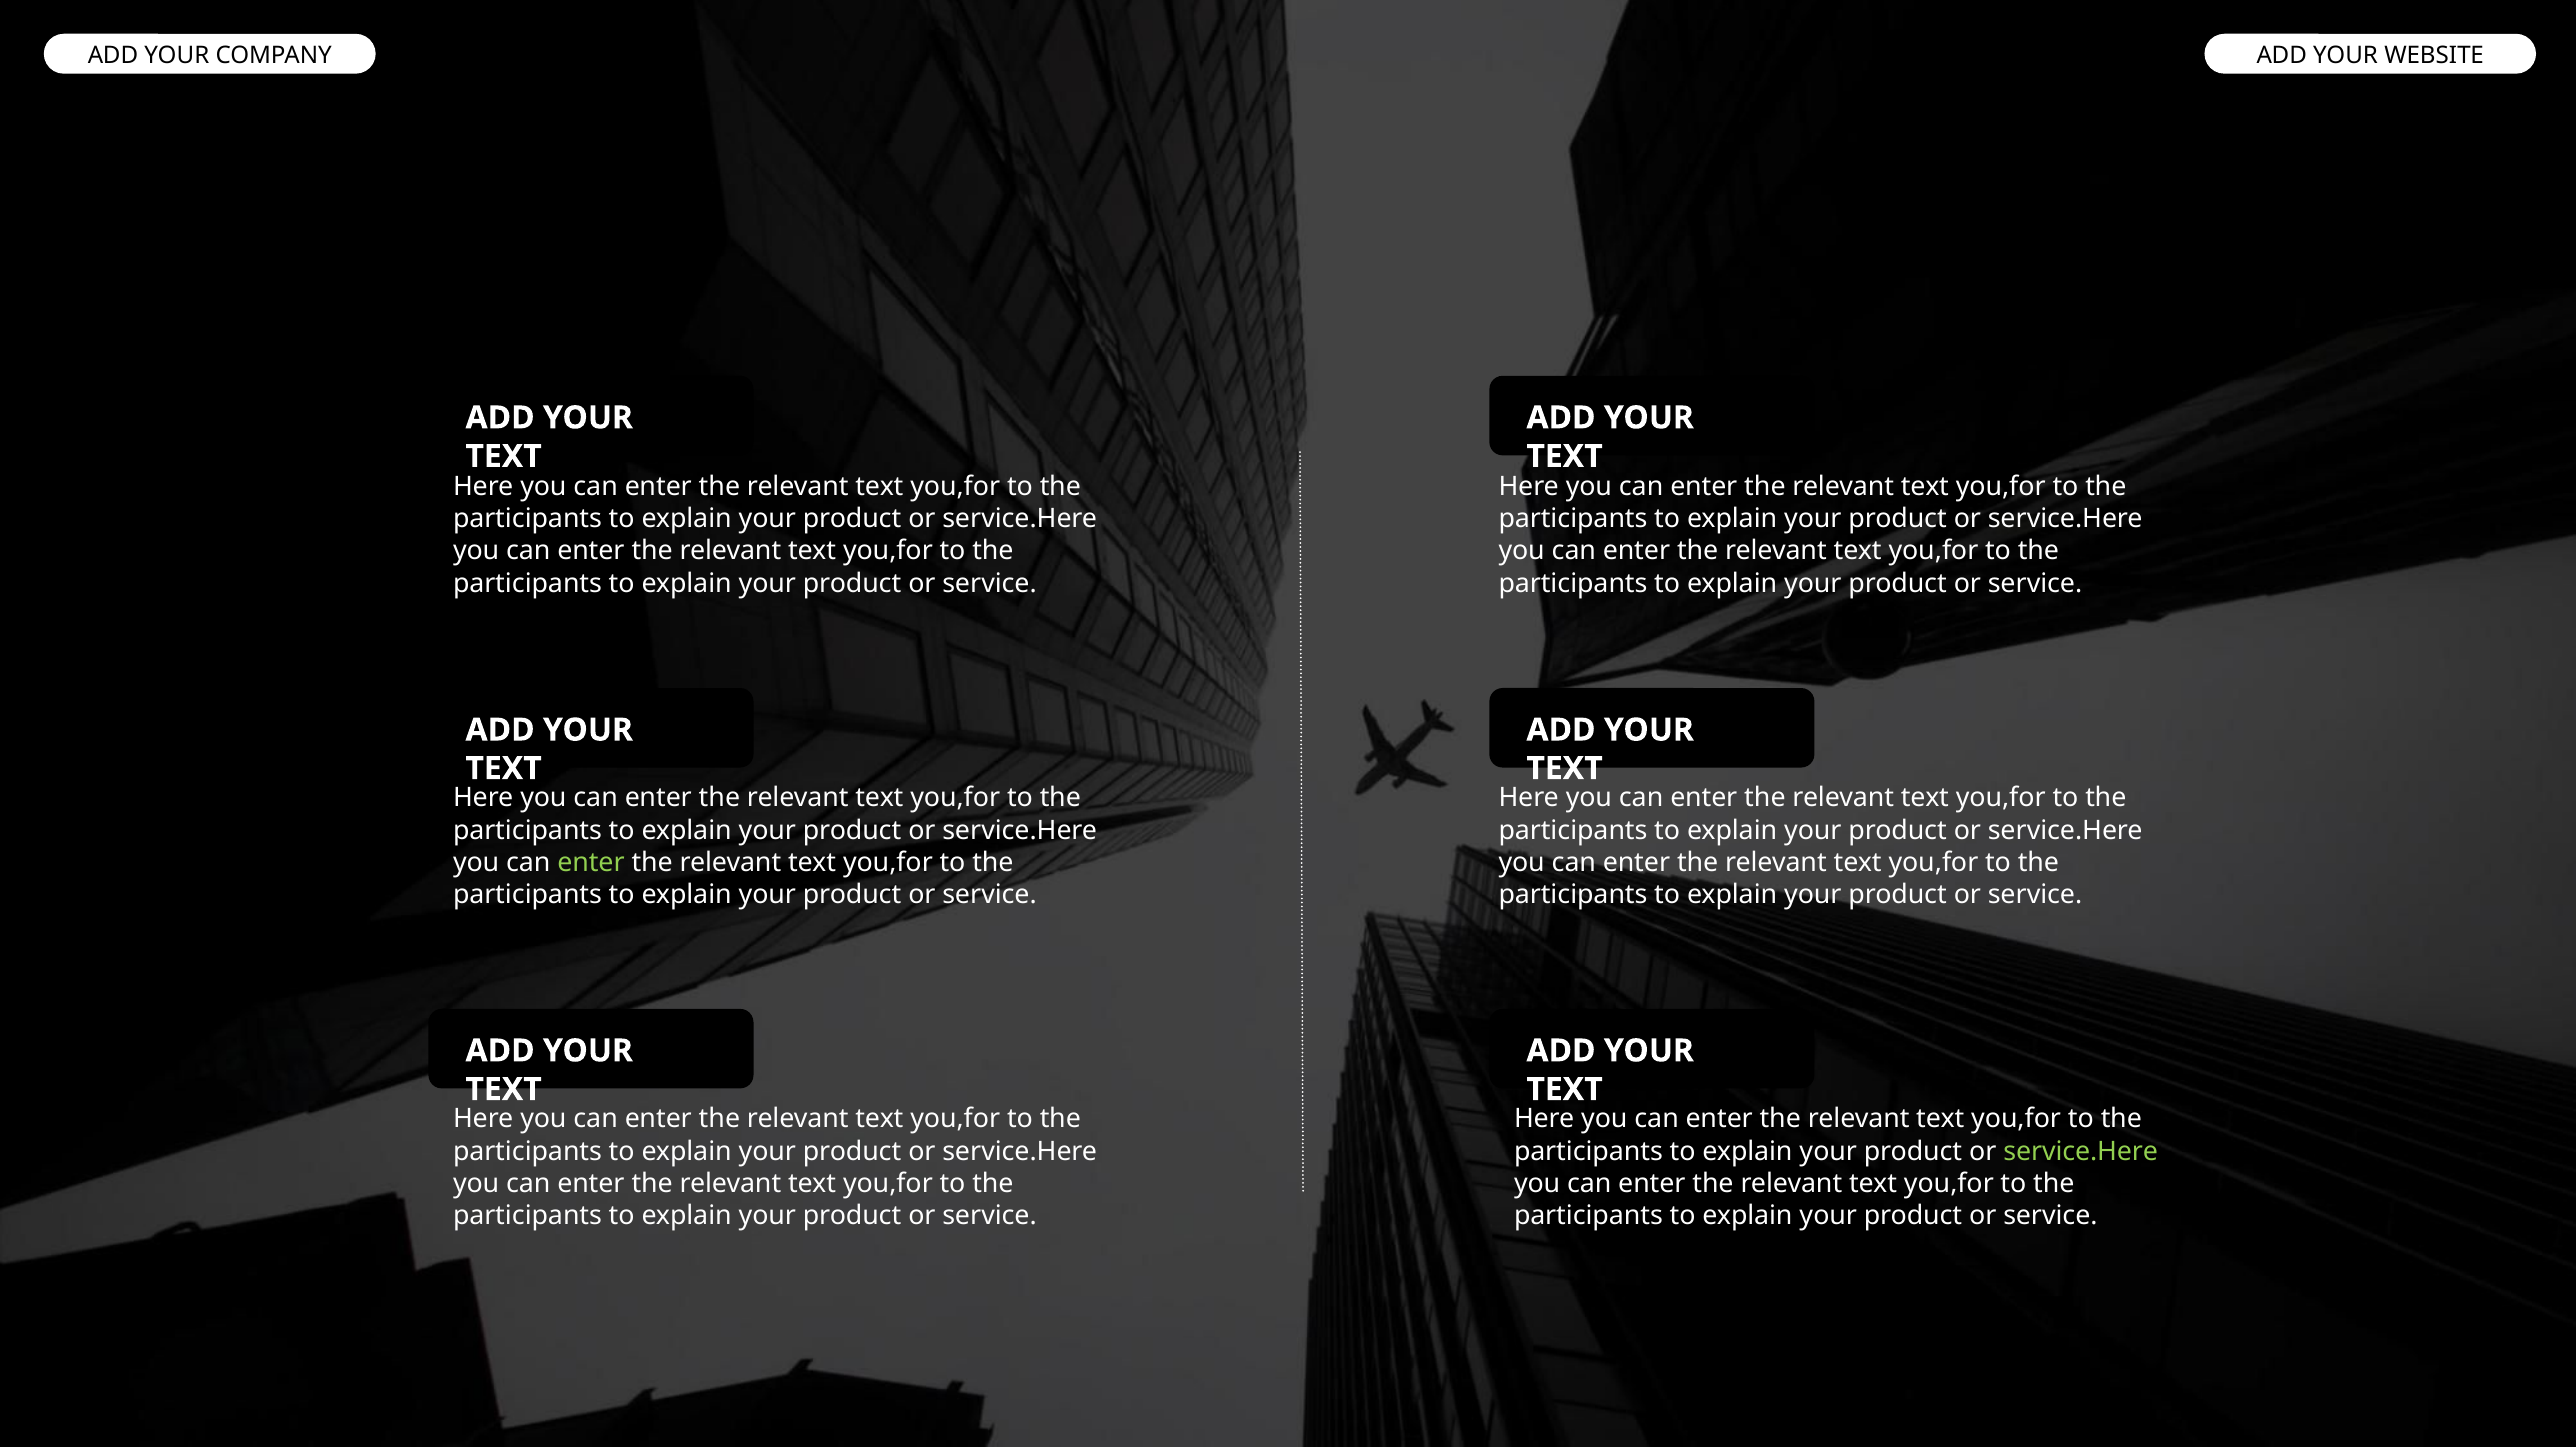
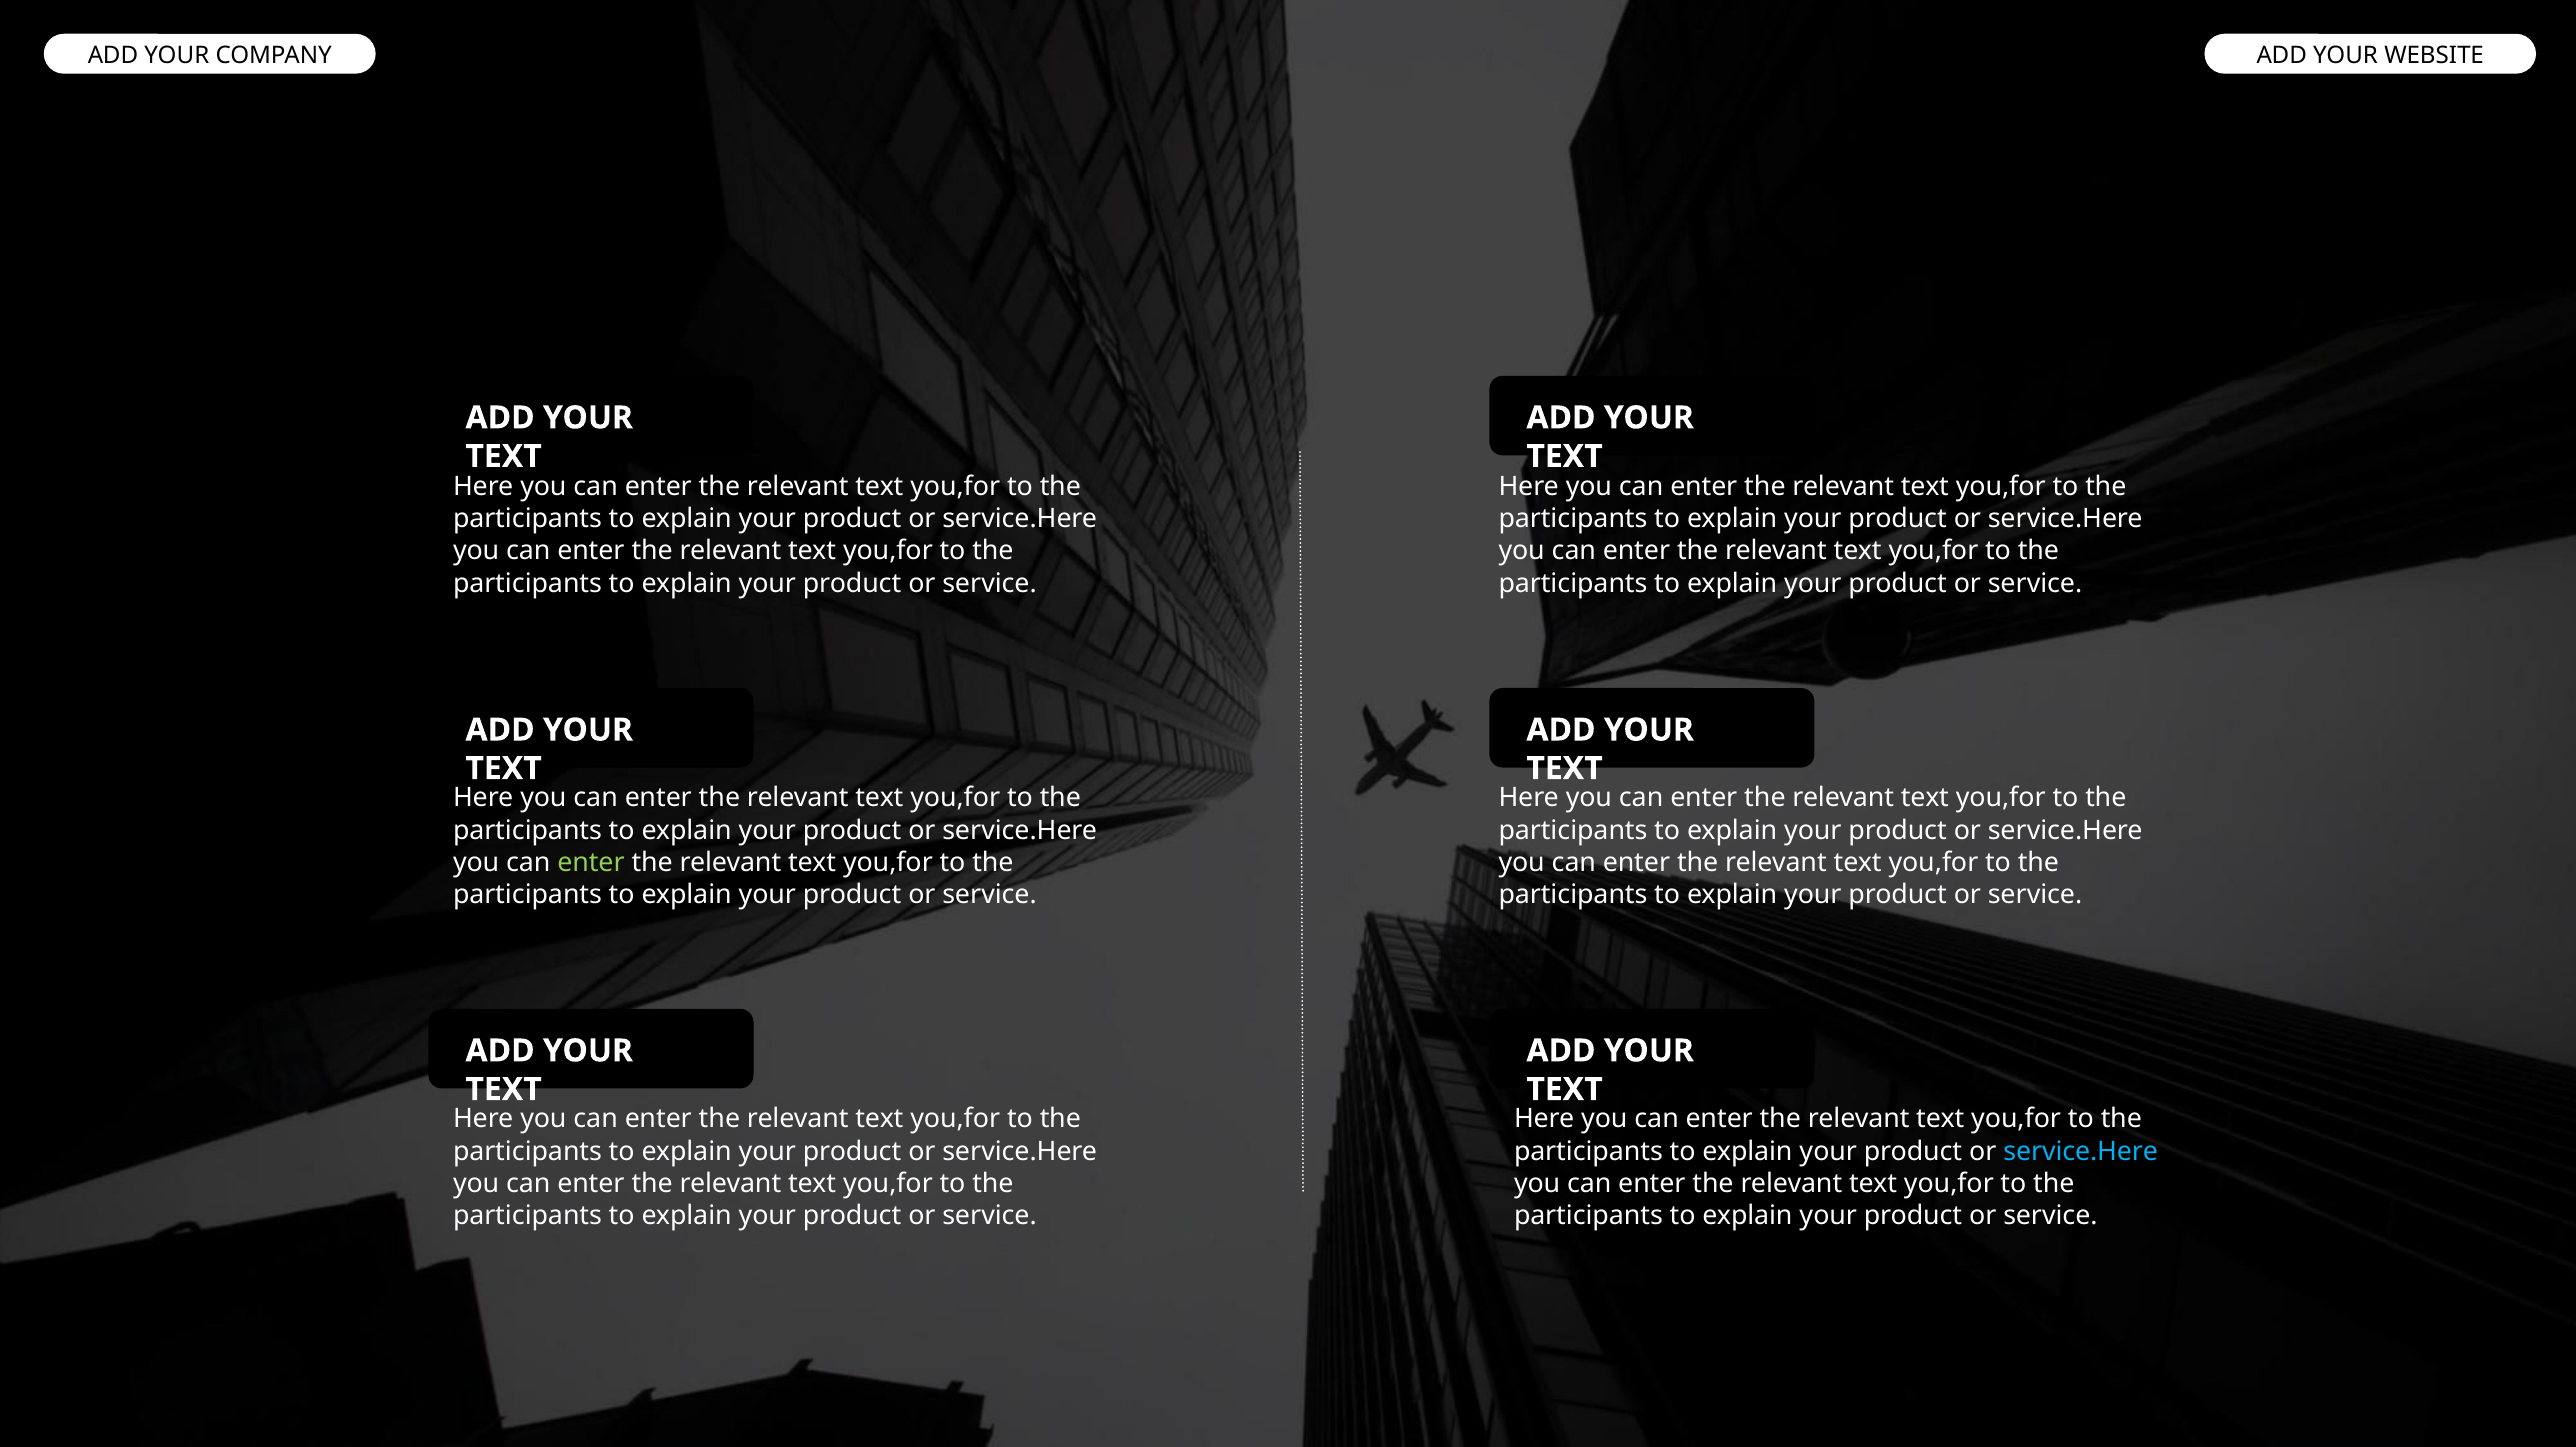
service.Here colour: light green -> light blue (2081, 1151)
